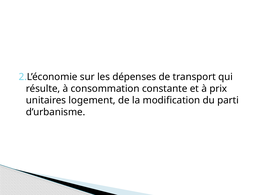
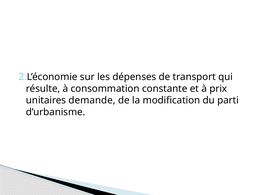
logement: logement -> demande (92, 100)
